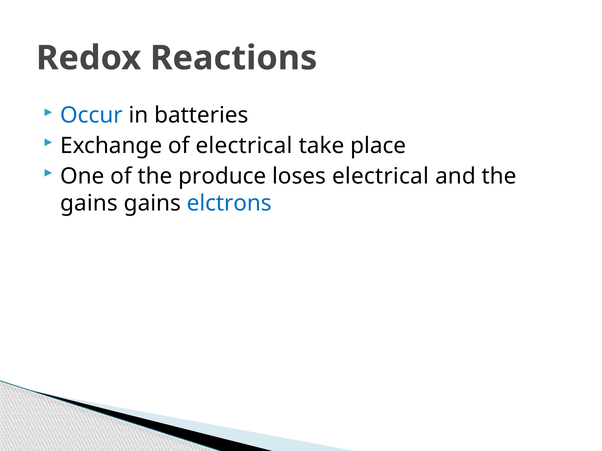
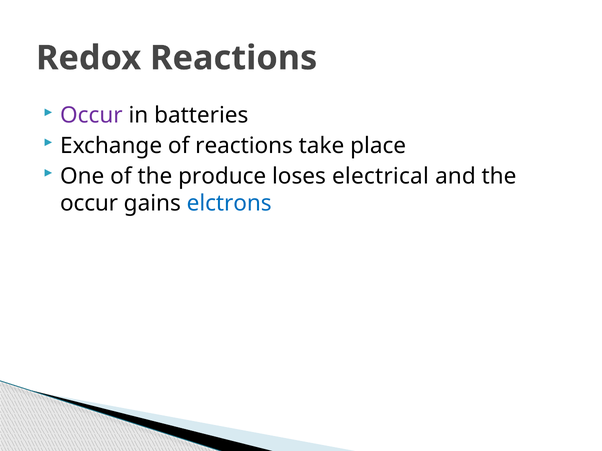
Occur colour: blue -> purple (91, 116)
of electrical: electrical -> reactions (244, 146)
gains: gains -> occur (89, 204)
